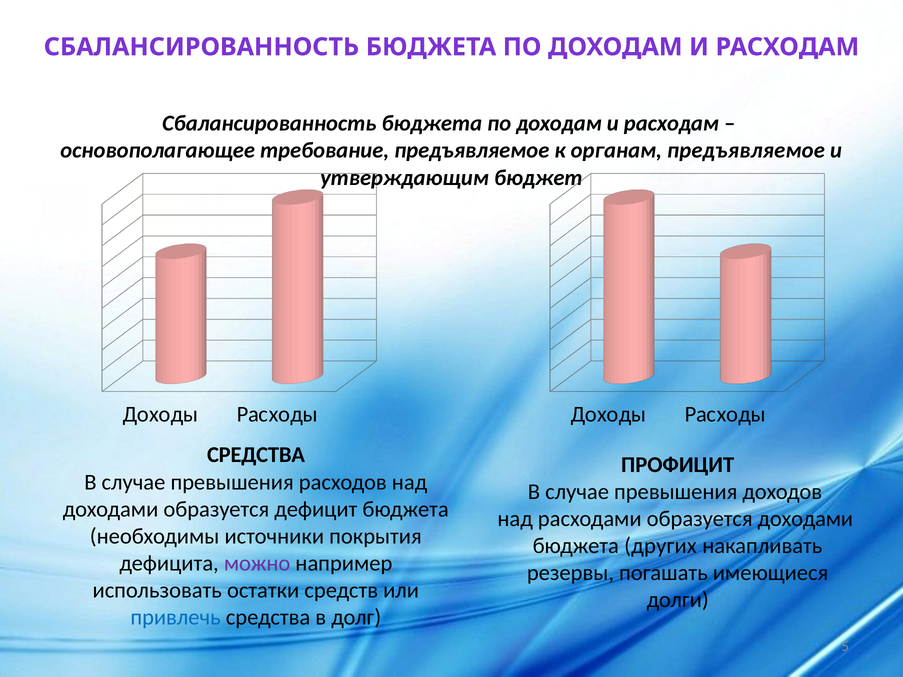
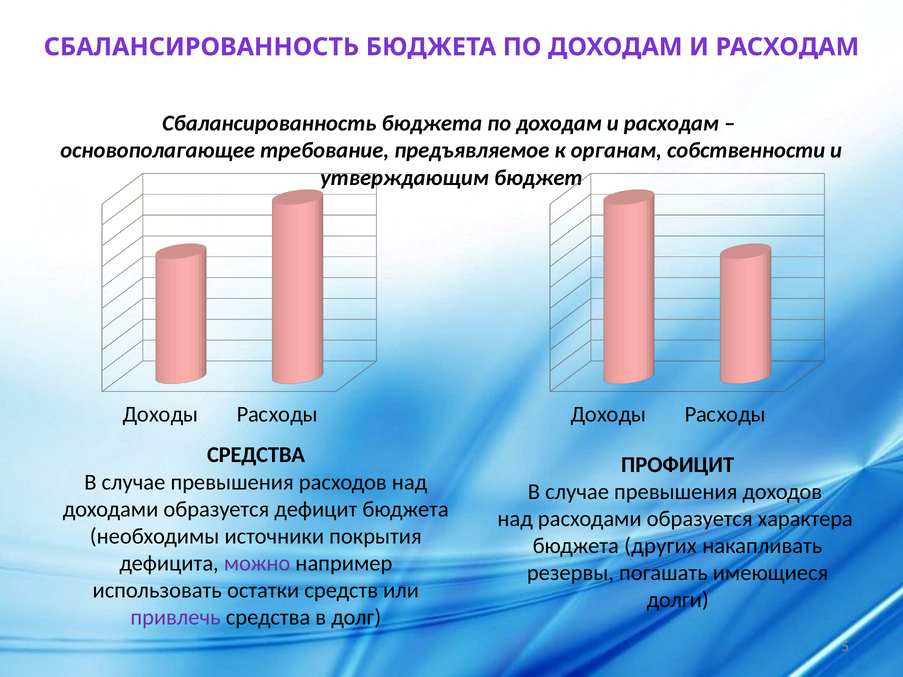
органам предъявляемое: предъявляемое -> собственности (746, 151)
образуется доходами: доходами -> характера (805, 519)
привлечь colour: blue -> purple (176, 618)
